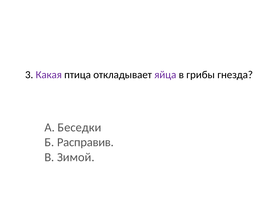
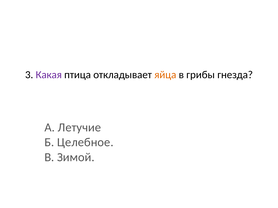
яйца colour: purple -> orange (165, 75)
Беседки: Беседки -> Летучие (79, 128)
Расправив: Расправив -> Целебное (85, 143)
